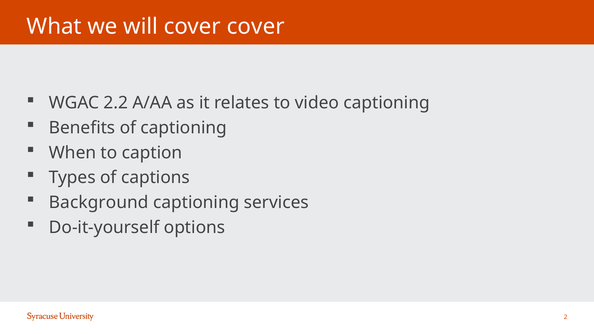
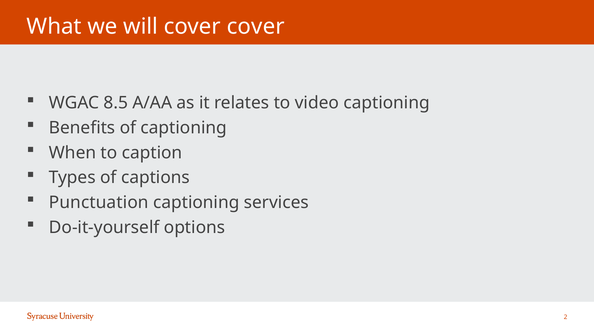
2.2: 2.2 -> 8.5 (116, 103)
Background: Background -> Punctuation (99, 203)
